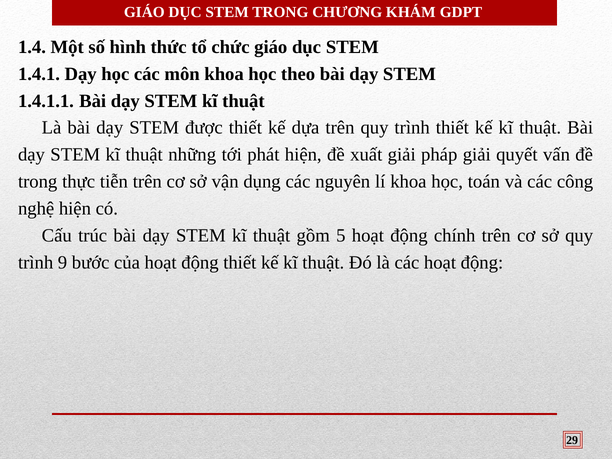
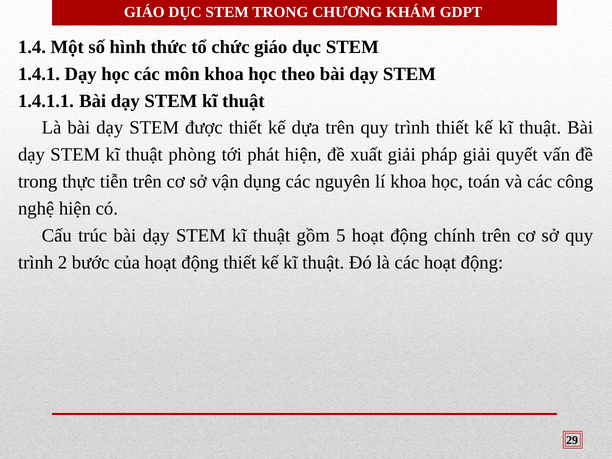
những: những -> phòng (192, 155)
9: 9 -> 2 (63, 262)
